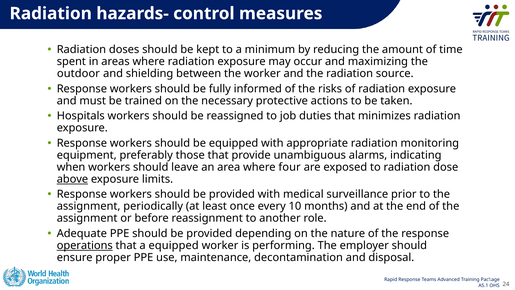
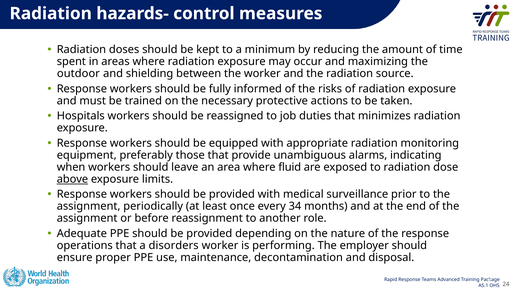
four: four -> fluid (290, 167)
10: 10 -> 34 (295, 206)
operations underline: present -> none (85, 245)
a equipped: equipped -> disorders (174, 245)
